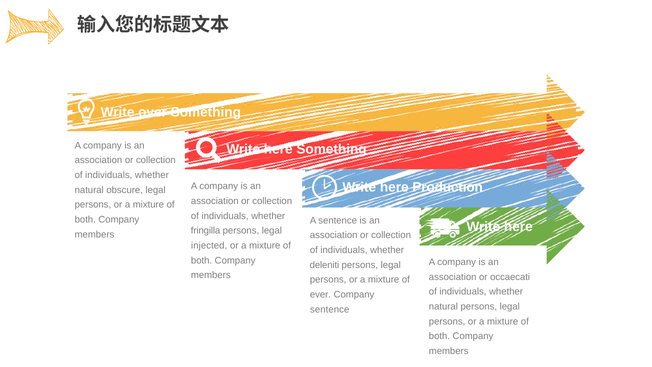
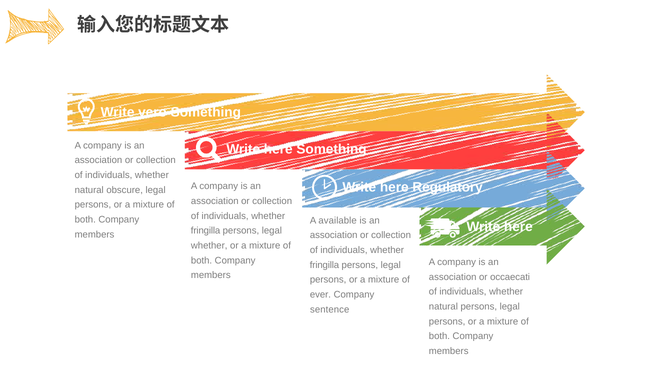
over: over -> vero (153, 112)
Production: Production -> Regulatory (448, 187)
A sentence: sentence -> available (338, 220)
injected: injected -> whether (209, 245)
deleniti: deleniti -> fringilla (324, 265)
